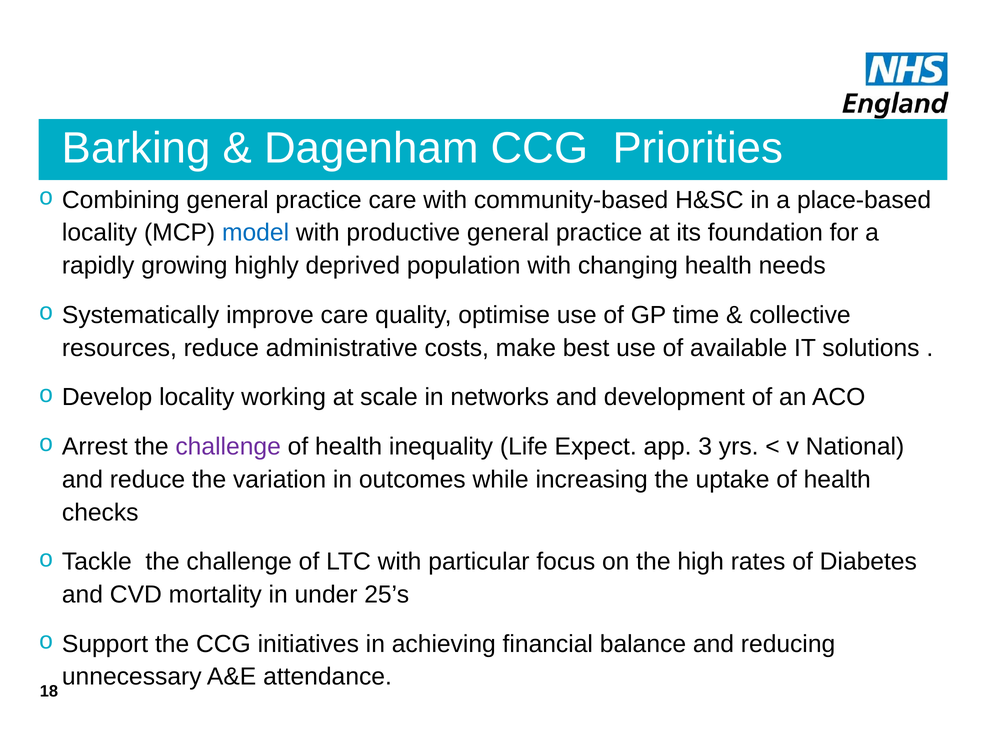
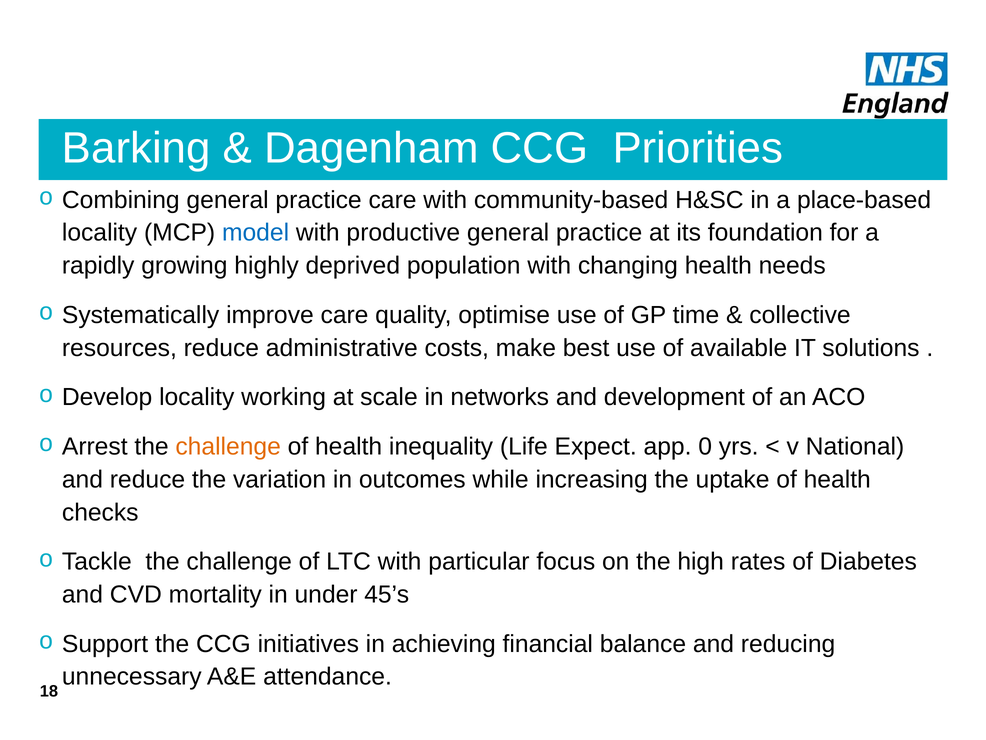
challenge colour: purple -> orange (228, 446)
3: 3 -> 0 (705, 446)
25’s: 25’s -> 45’s (387, 594)
